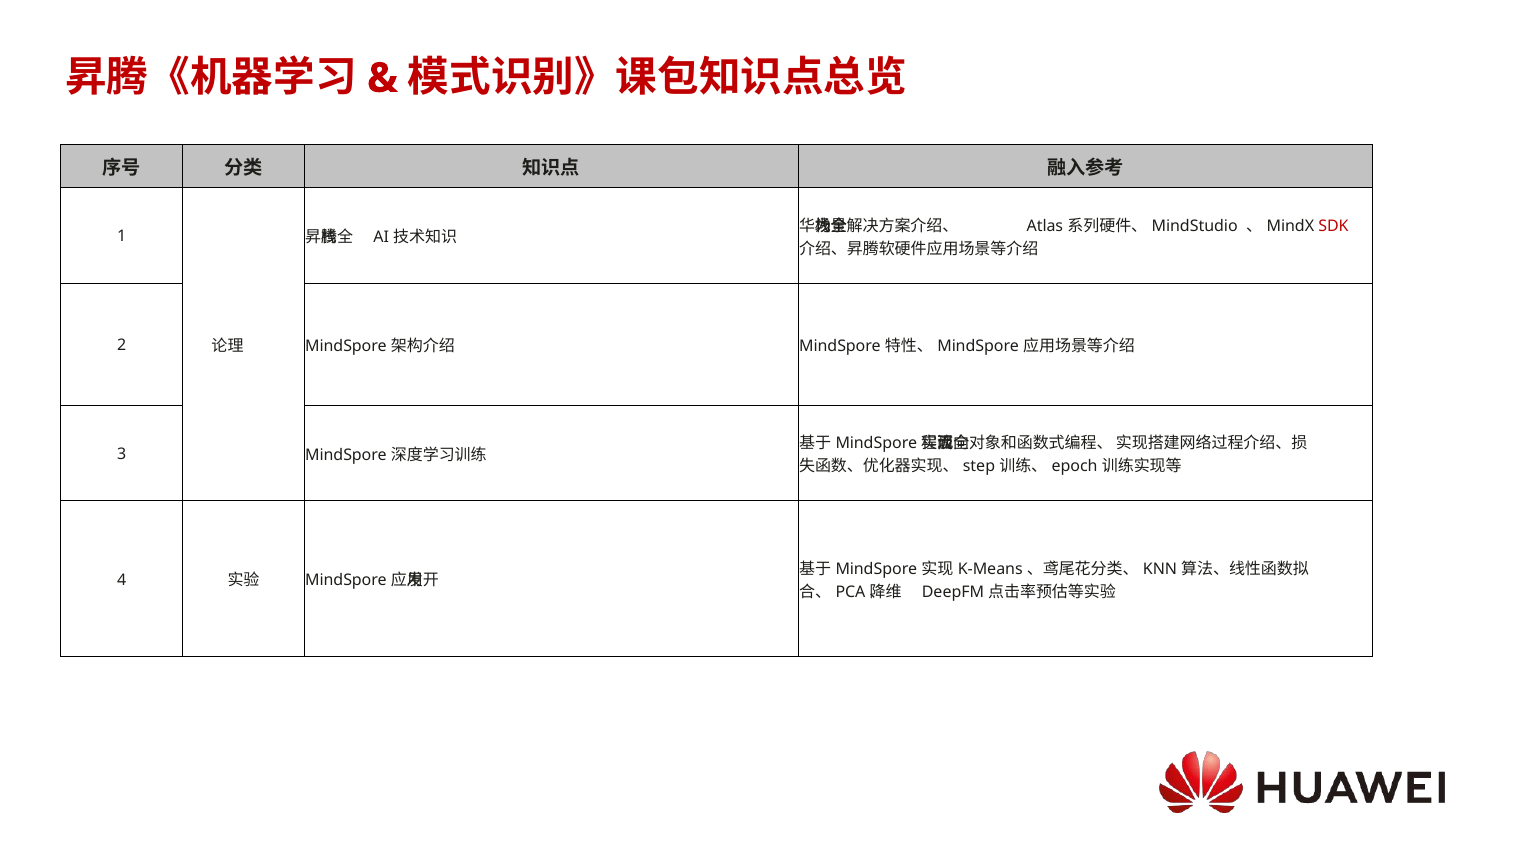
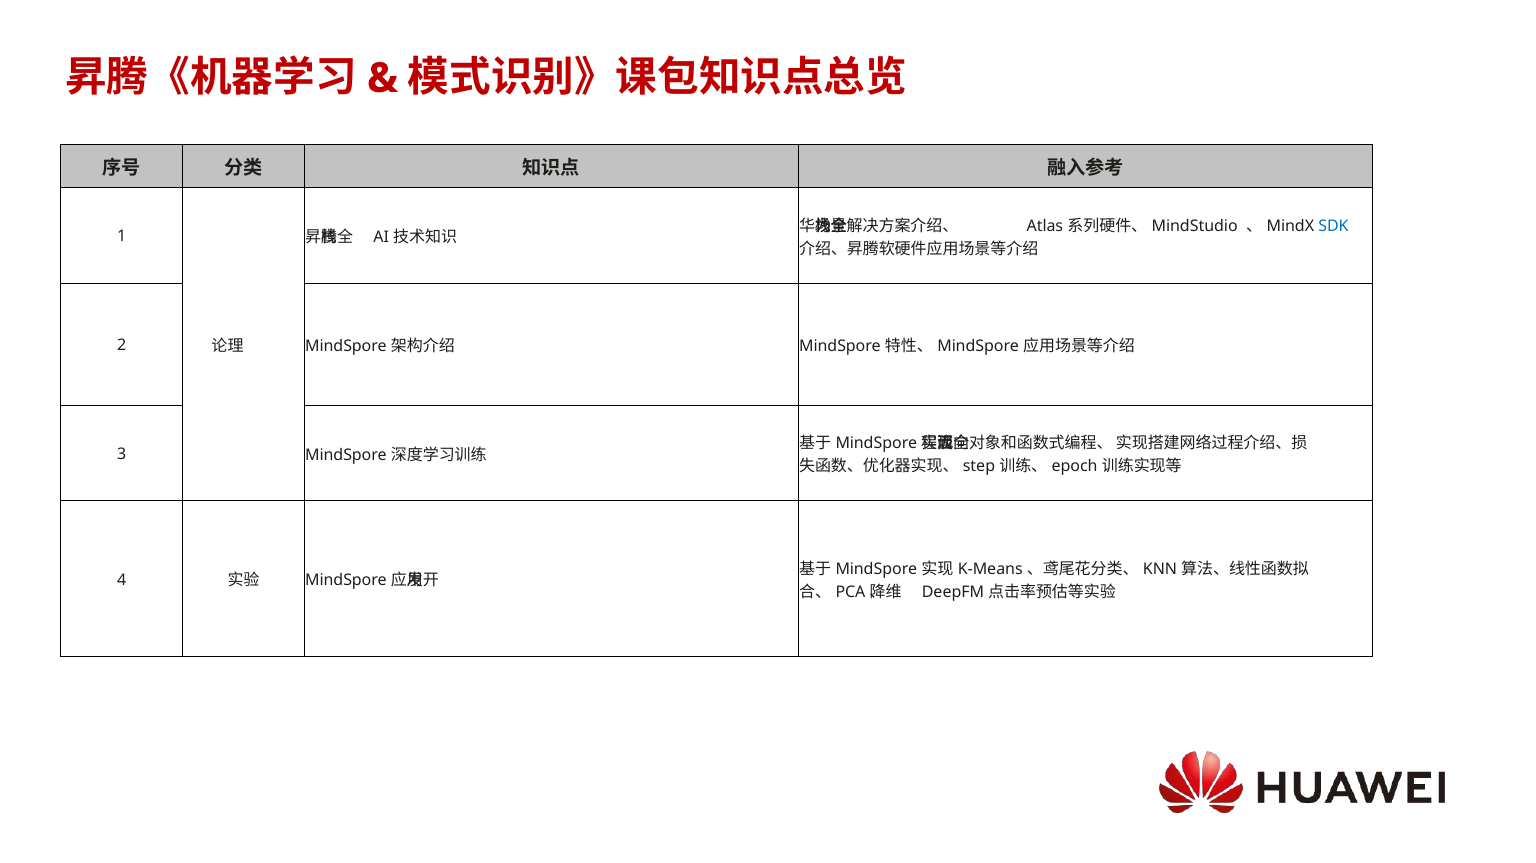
SDK colour: red -> blue (1333, 226)
